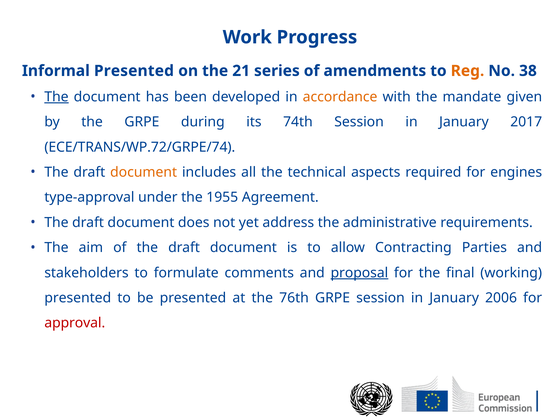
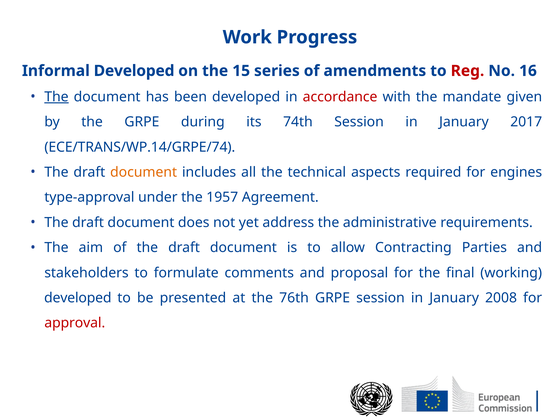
Informal Presented: Presented -> Developed (134, 71)
21: 21 -> 15 (241, 71)
Reg colour: orange -> red (468, 71)
38: 38 -> 16 (528, 71)
accordance colour: orange -> red (340, 97)
ECE/TRANS/WP.72/GRPE/74: ECE/TRANS/WP.72/GRPE/74 -> ECE/TRANS/WP.14/GRPE/74 (140, 147)
1955: 1955 -> 1957 (222, 197)
proposal underline: present -> none (359, 272)
presented: presented -> developed (78, 298)
2006: 2006 -> 2008 (501, 298)
